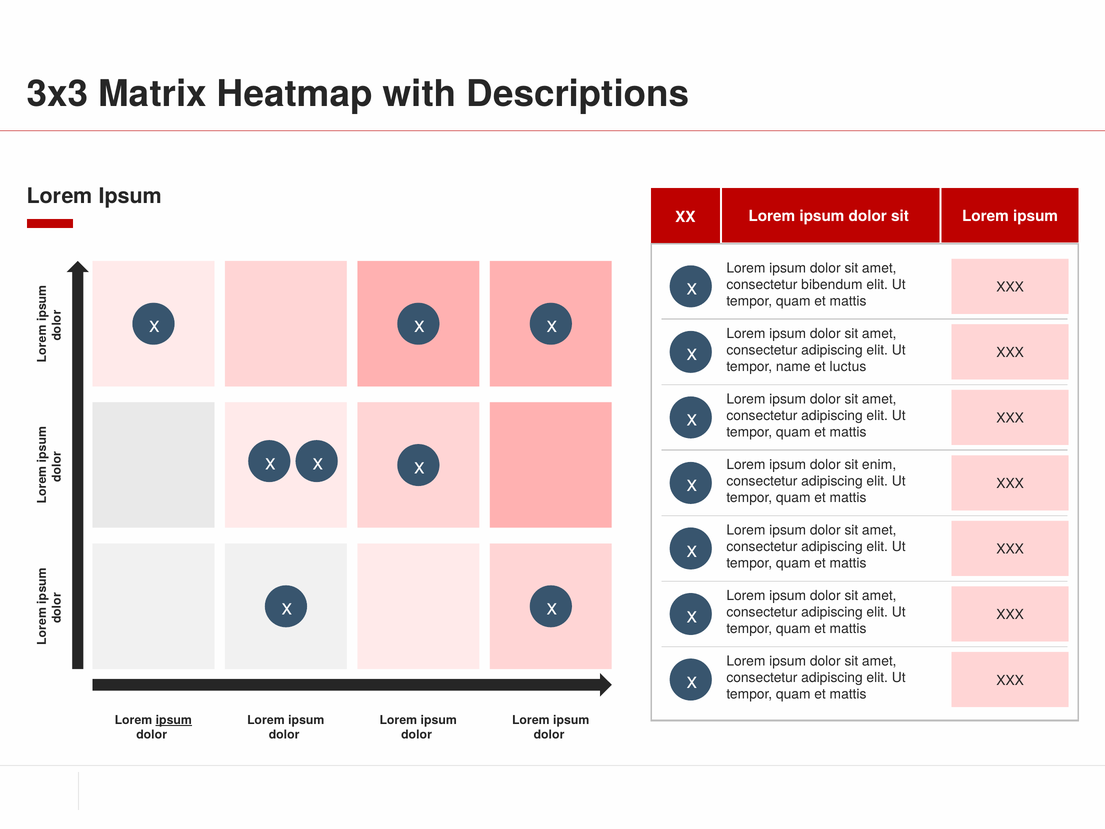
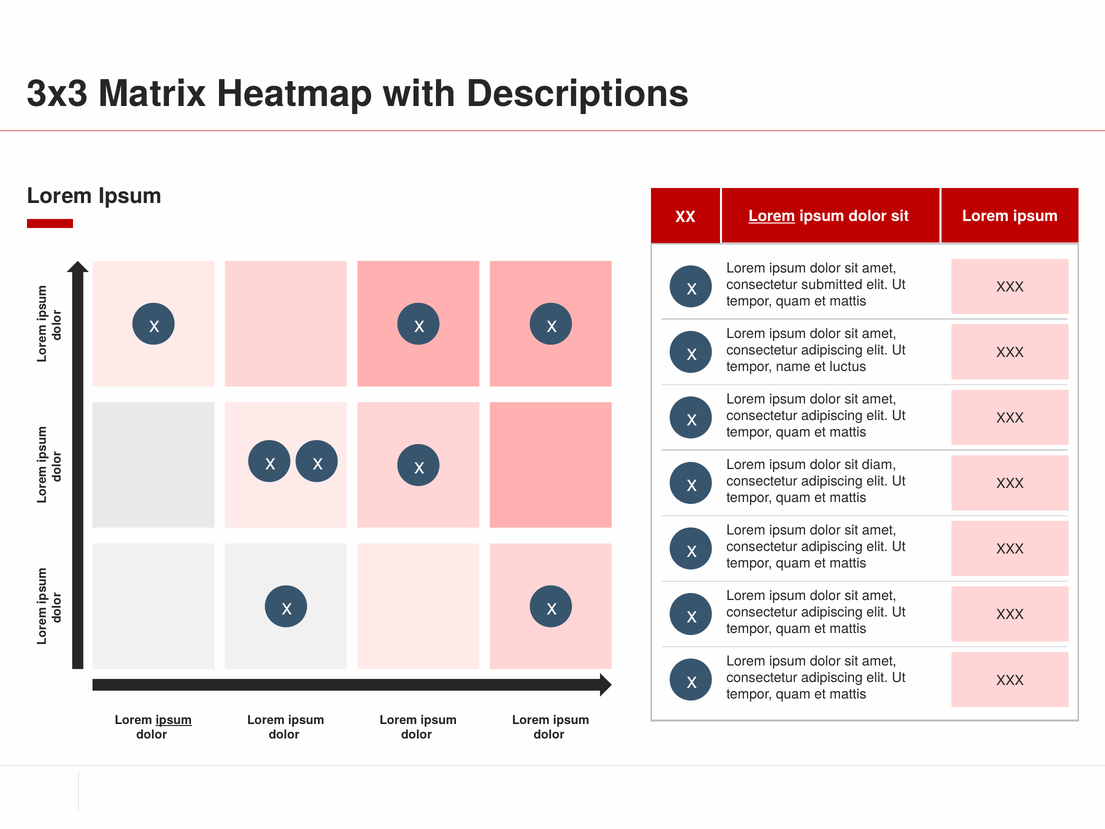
Lorem underline: none -> present (772, 216)
bibendum: bibendum -> submitted (832, 285)
enim: enim -> diam (879, 464)
